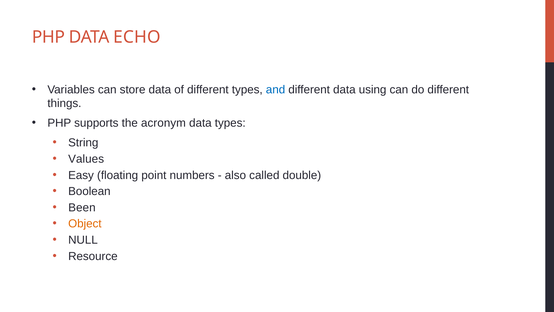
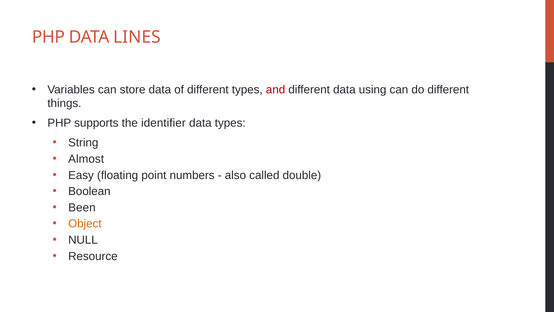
ECHO: ECHO -> LINES (137, 37)
and colour: blue -> red (276, 89)
acronym: acronym -> identifier (163, 123)
Values: Values -> Almost (86, 159)
